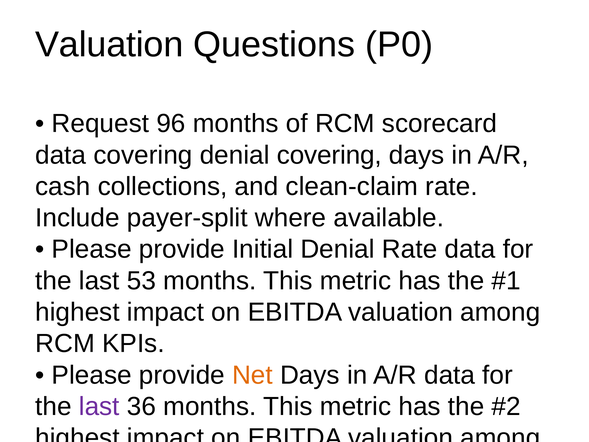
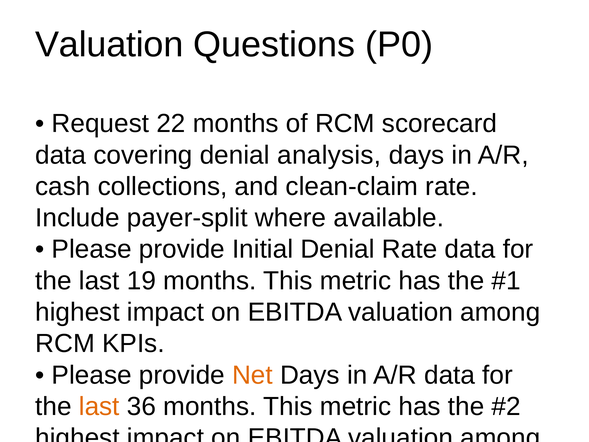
96: 96 -> 22 (171, 124)
denial covering: covering -> analysis (329, 155)
53: 53 -> 19 (141, 281)
last colour: purple -> orange (99, 406)
